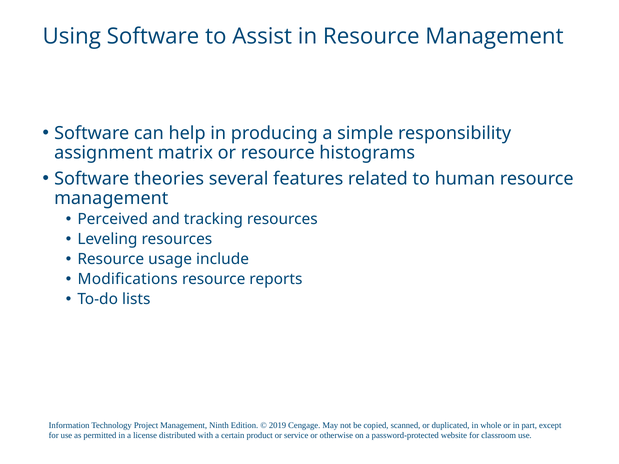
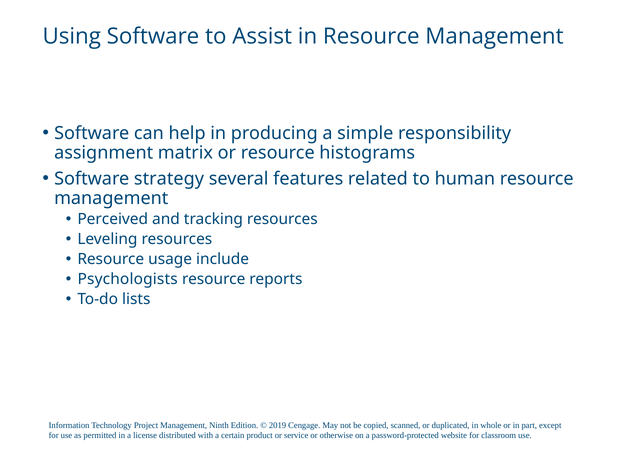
theories: theories -> strategy (169, 179)
Modifications: Modifications -> Psychologists (128, 279)
